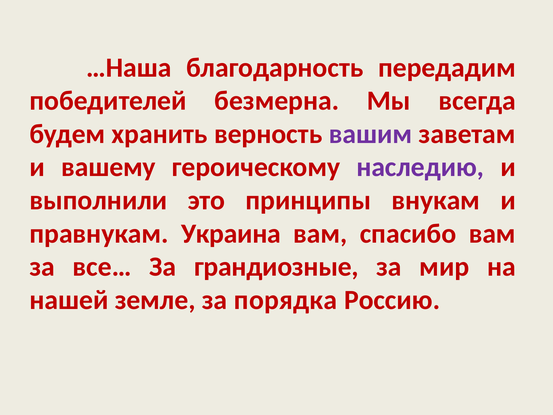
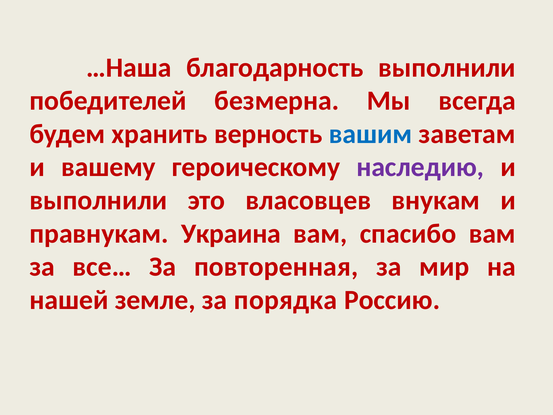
благодарность передадим: передадим -> выполнили (447, 68)
вашим colour: purple -> blue (371, 134)
принципы: принципы -> власовцев (308, 200)
грандиозные: грандиозные -> повторенная (276, 267)
